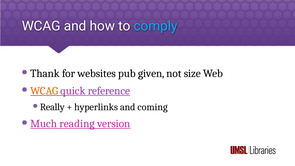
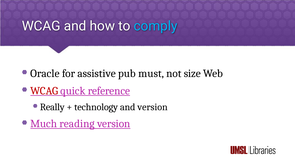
Thank: Thank -> Oracle (45, 73)
websites: websites -> assistive (97, 73)
given: given -> must (151, 73)
WCAG colour: orange -> red (44, 91)
hyperlinks: hyperlinks -> technology (96, 107)
and coming: coming -> version (153, 107)
